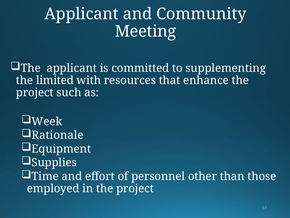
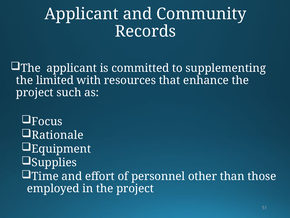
Meeting: Meeting -> Records (145, 31)
Week: Week -> Focus (47, 121)
